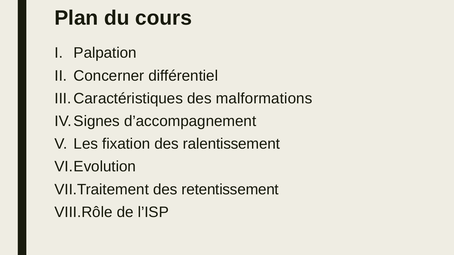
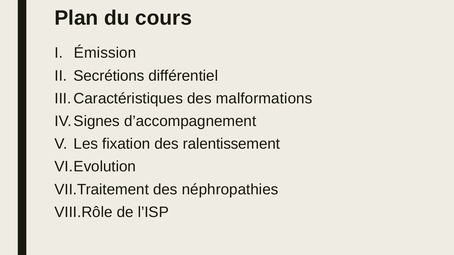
Palpation: Palpation -> Émission (105, 53)
Concerner: Concerner -> Secrétions (109, 76)
retentissement: retentissement -> néphropathies (230, 190)
